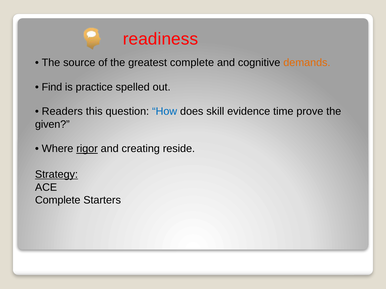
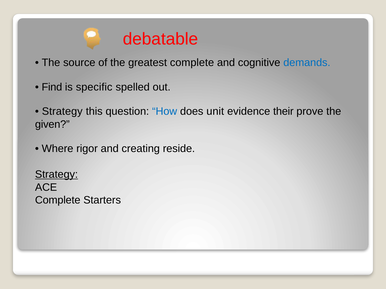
readiness: readiness -> debatable (161, 39)
demands colour: orange -> blue (307, 63)
practice: practice -> specific (94, 87)
Readers: Readers -> Strategy (62, 112)
skill: skill -> unit (215, 112)
time: time -> their (283, 112)
rigor underline: present -> none (87, 149)
